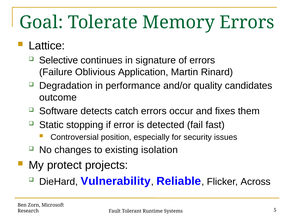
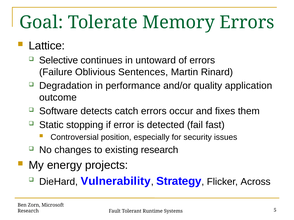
signature: signature -> untoward (156, 60)
Application: Application -> Sentences (143, 72)
candidates: candidates -> application (249, 86)
existing isolation: isolation -> research (160, 150)
protect: protect -> energy (64, 165)
Reliable: Reliable -> Strategy (179, 181)
